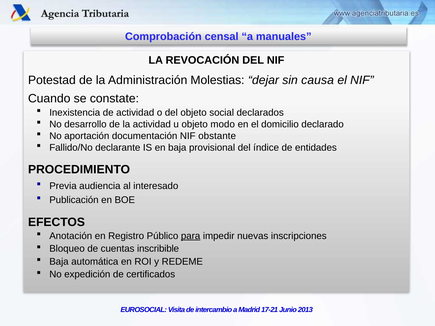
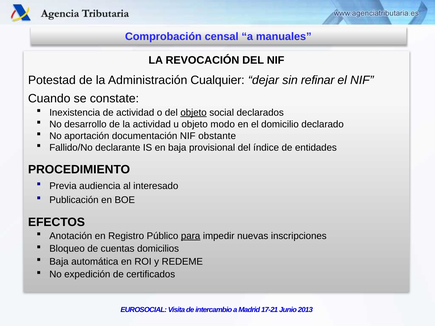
Molestias: Molestias -> Cualquier (218, 80)
causa: causa -> refinar (318, 80)
objeto underline: none -> present (194, 113)
inscribible: inscribible -> domicilios (158, 249)
